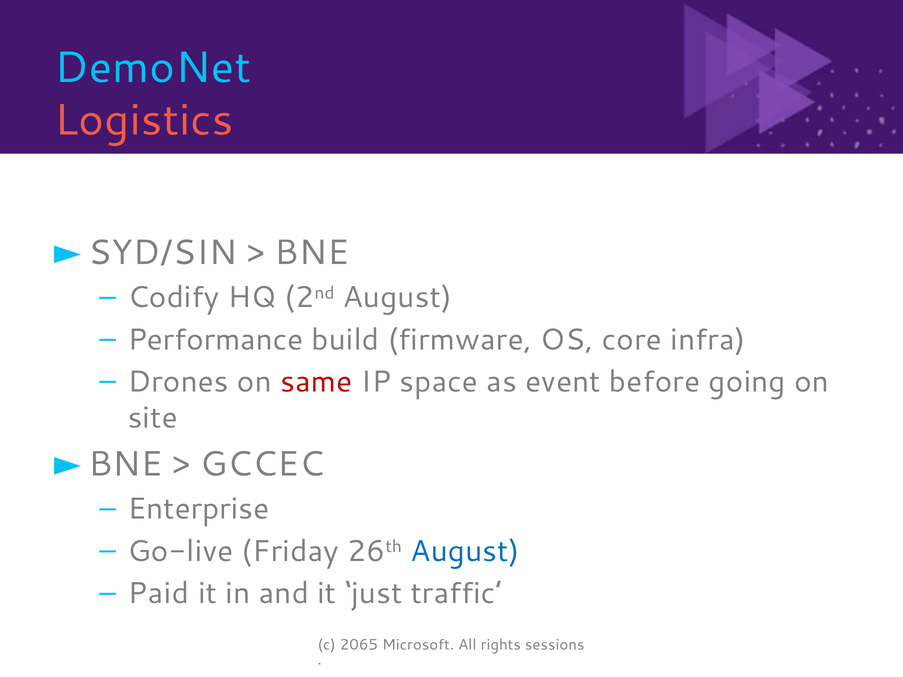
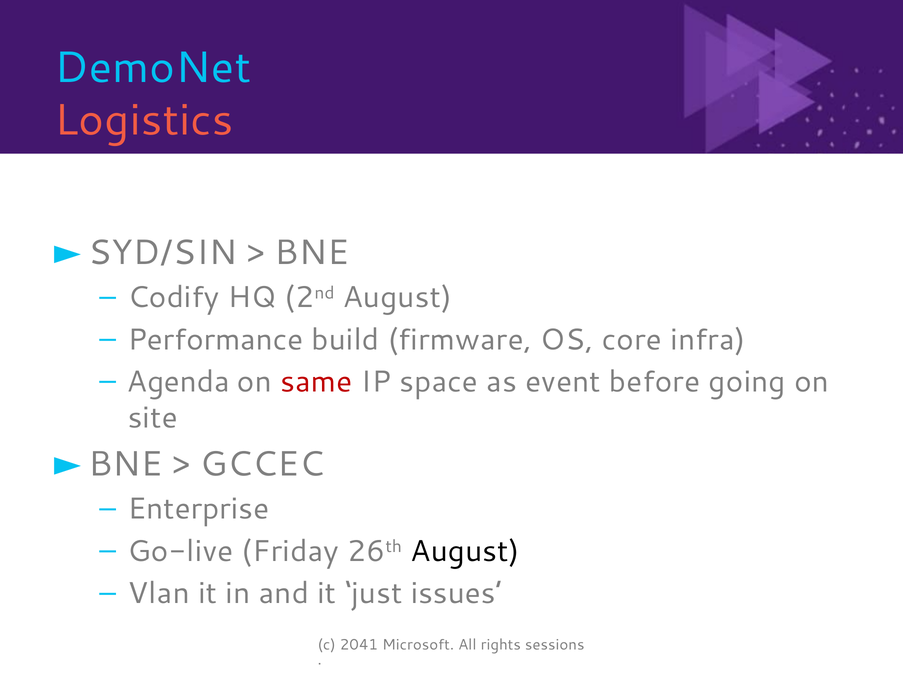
Drones: Drones -> Agenda (178, 382)
August colour: blue -> black (465, 551)
Paid: Paid -> Vlan (159, 593)
traffic: traffic -> issues (456, 593)
2065: 2065 -> 2041 (359, 645)
